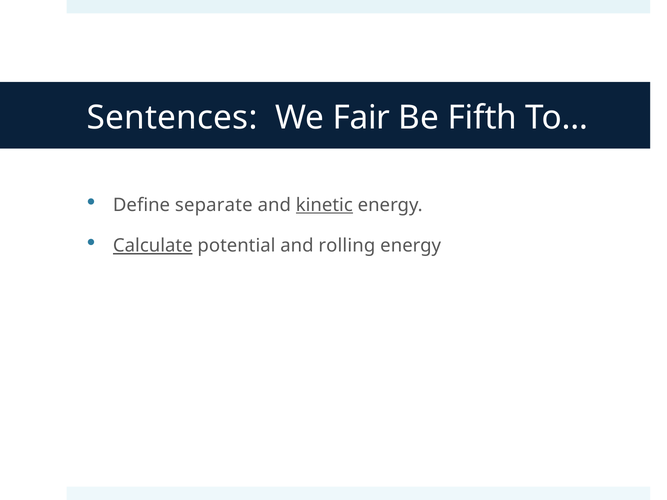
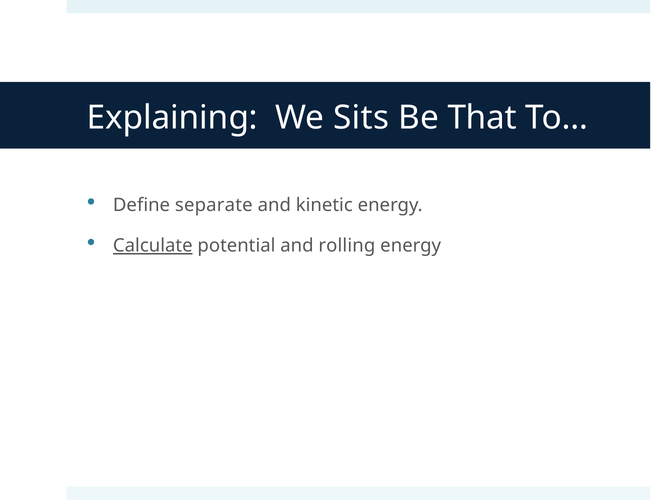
Sentences: Sentences -> Explaining (172, 118)
Fair: Fair -> Sits (361, 118)
Fifth: Fifth -> That (482, 118)
kinetic underline: present -> none (324, 205)
